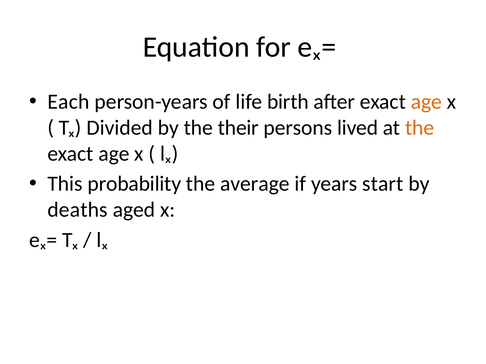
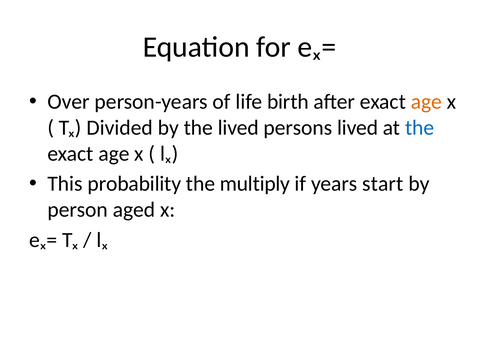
Each: Each -> Over (69, 102)
the their: their -> lived (238, 128)
the colour: orange -> blue (420, 128)
average: average -> multiply (255, 184)
deaths: deaths -> person (78, 210)
